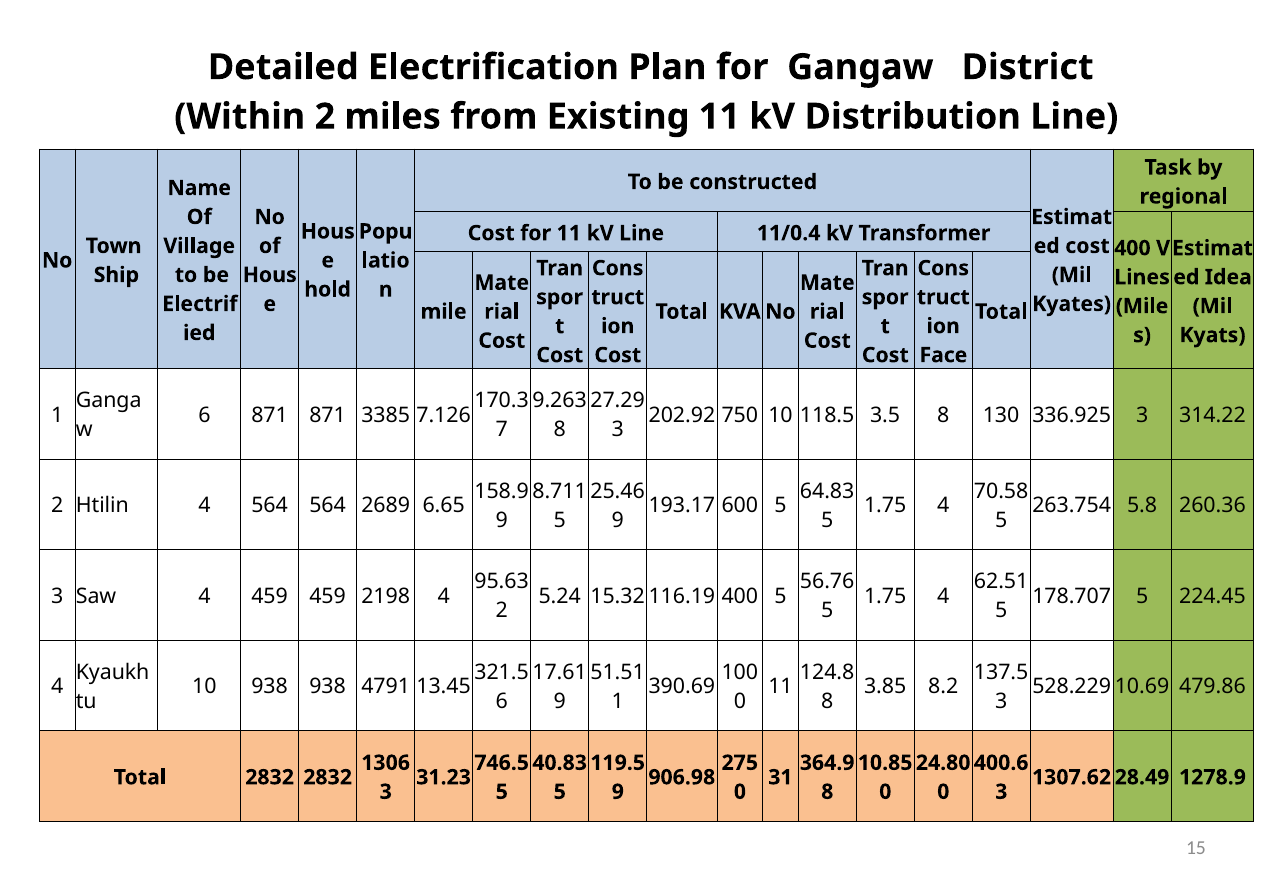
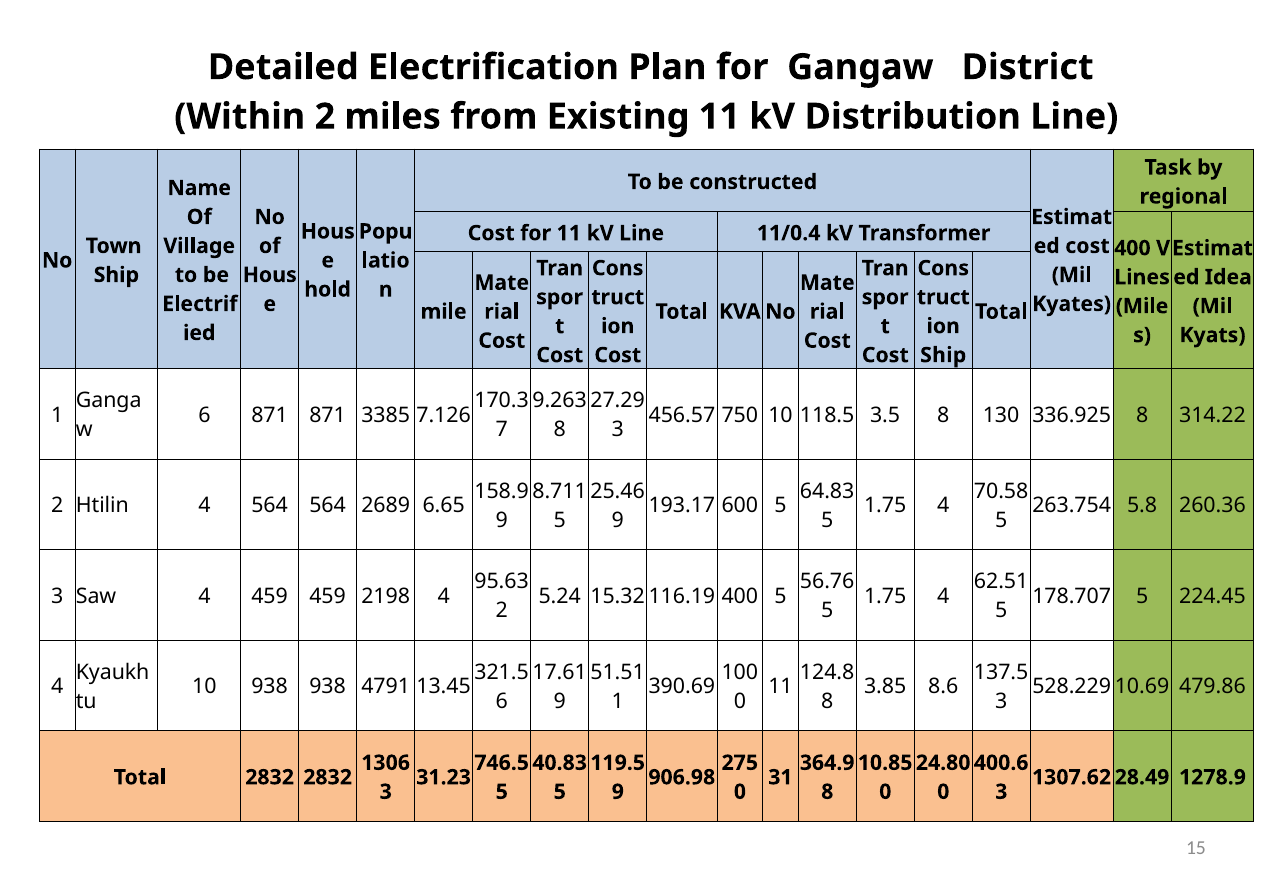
Face: Face -> Ship (943, 355)
202.92: 202.92 -> 456.57 (682, 415)
336.925 3: 3 -> 8 (1142, 415)
8.2: 8.2 -> 8.6 (943, 686)
